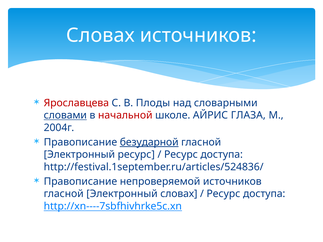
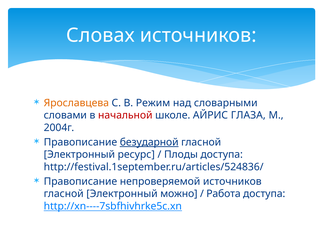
Ярославцева colour: red -> orange (76, 103)
Плоды: Плоды -> Режим (153, 103)
словами underline: present -> none (65, 115)
Ресурс: Ресурс -> Плоды (181, 155)
Электронный словах: словах -> можно (179, 194)
Ресурс: Ресурс -> Работа (223, 194)
